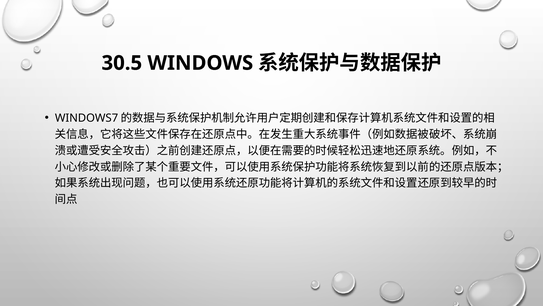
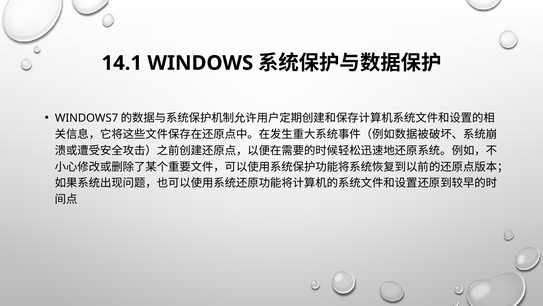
30.5: 30.5 -> 14.1 (122, 63)
